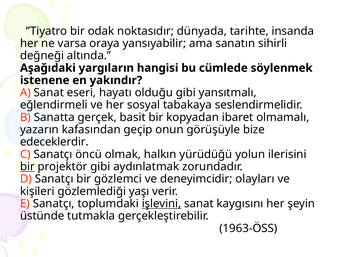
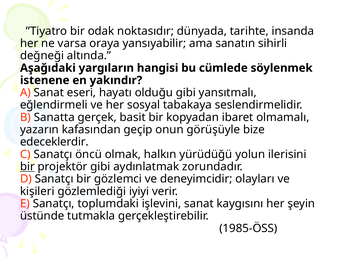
yaşı: yaşı -> iyiyi (139, 191)
işlevini underline: present -> none (161, 204)
1963-ÖSS: 1963-ÖSS -> 1985-ÖSS (248, 228)
